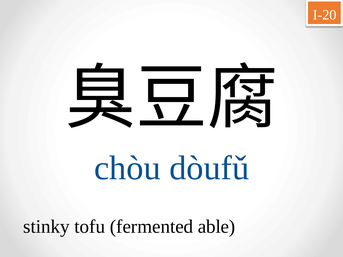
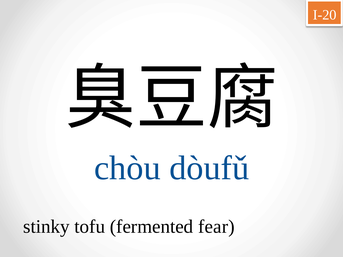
able: able -> fear (216, 227)
